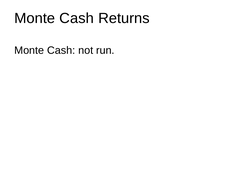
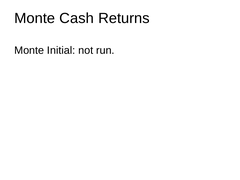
Cash: Cash -> Initial (61, 50)
